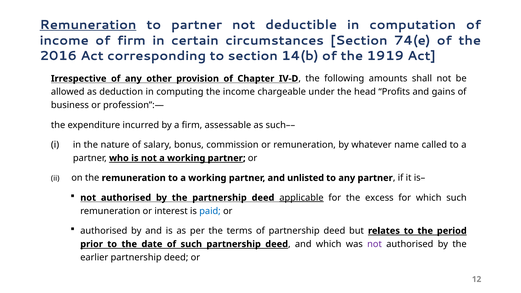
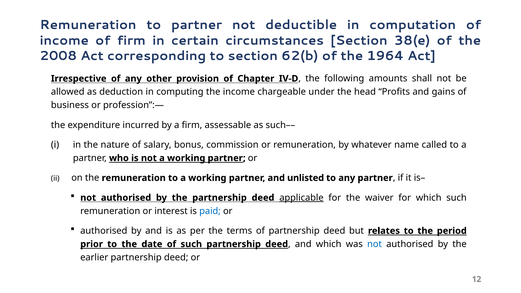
Remuneration underline: present -> none (88, 25)
74(e: 74(e -> 38(e (412, 40)
2016: 2016 -> 2008 (58, 56)
14(b: 14(b -> 62(b (300, 56)
1919: 1919 -> 1964 (385, 56)
excess: excess -> waiver (379, 198)
not colour: purple -> blue (375, 244)
